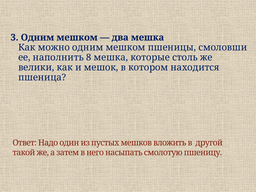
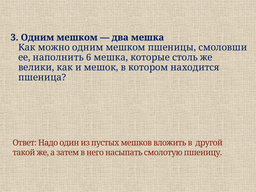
8: 8 -> 6 (89, 57)
